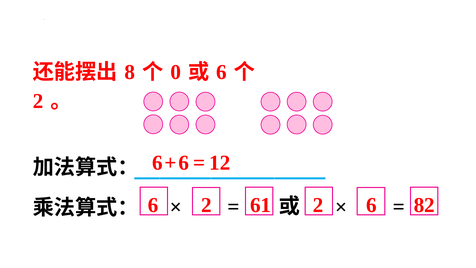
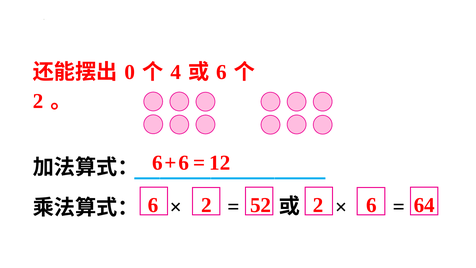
8: 8 -> 0 (130, 72)
0: 0 -> 4 (176, 72)
61: 61 -> 52 (261, 205)
82: 82 -> 64 (424, 205)
